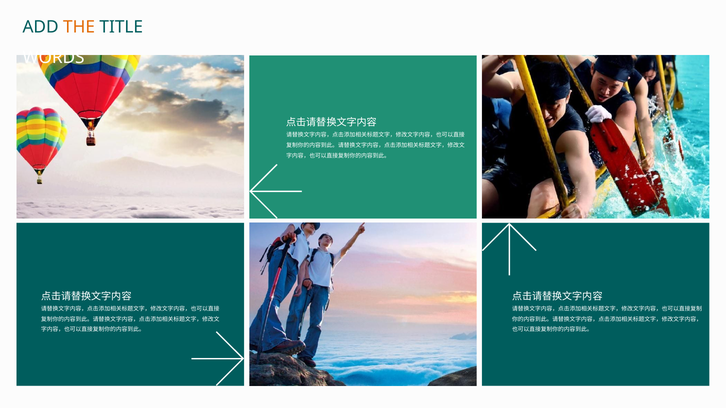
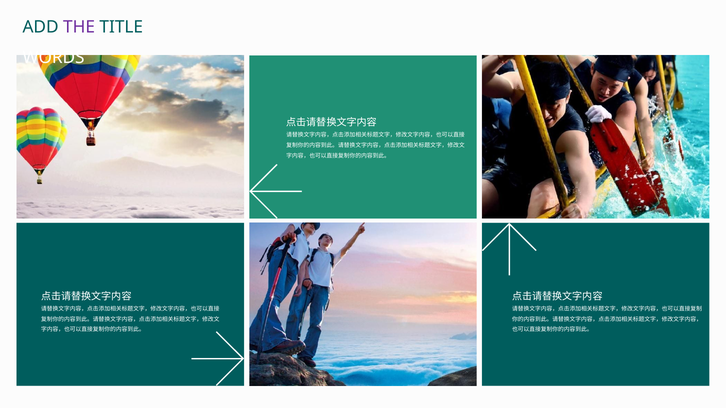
THE colour: orange -> purple (79, 27)
